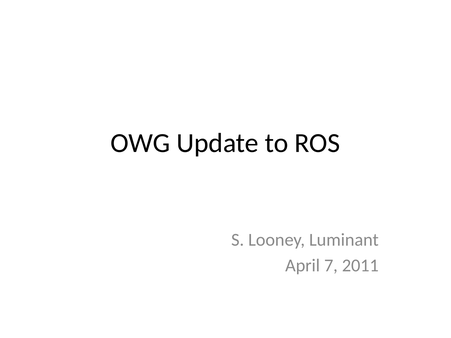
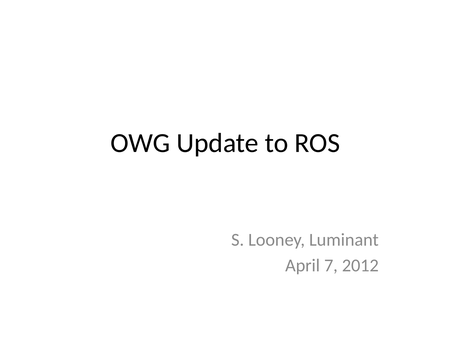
2011: 2011 -> 2012 (360, 266)
